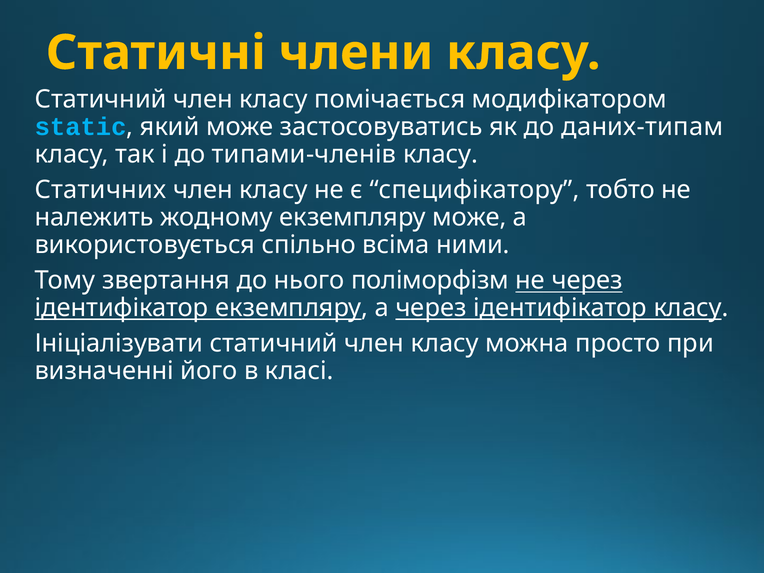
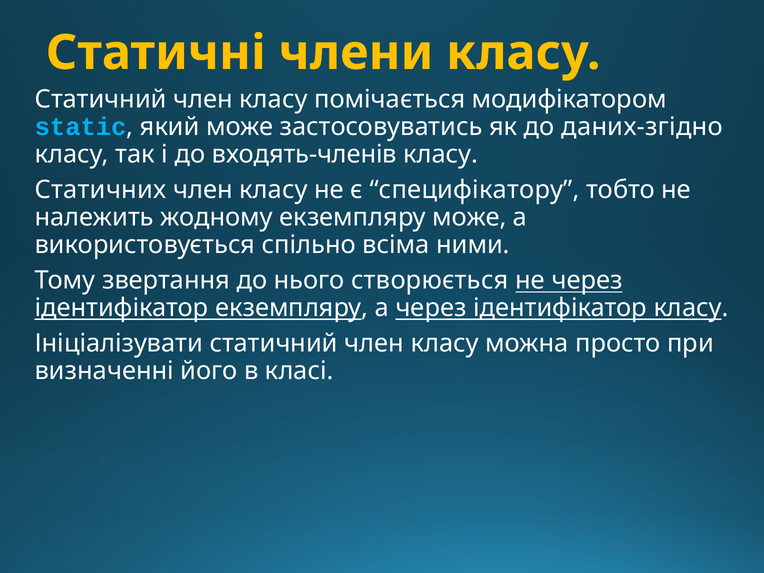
даних-типам: даних-типам -> даних-згідно (642, 127)
типами-членів: типами-членів -> входять-членів (304, 154)
поліморфізм: поліморфізм -> створюється (430, 280)
